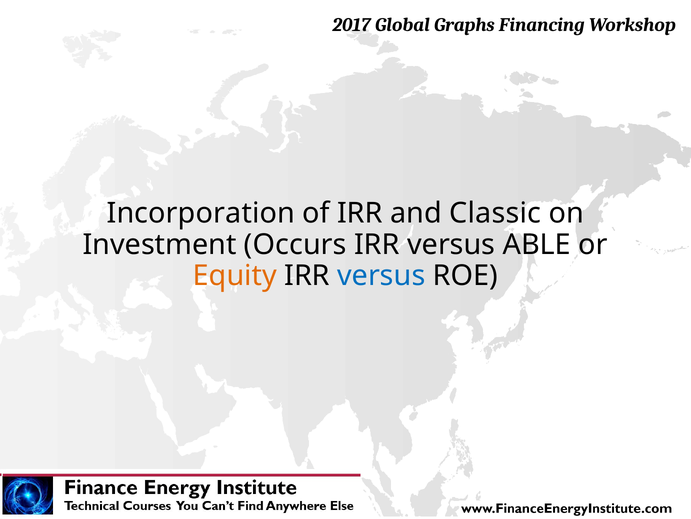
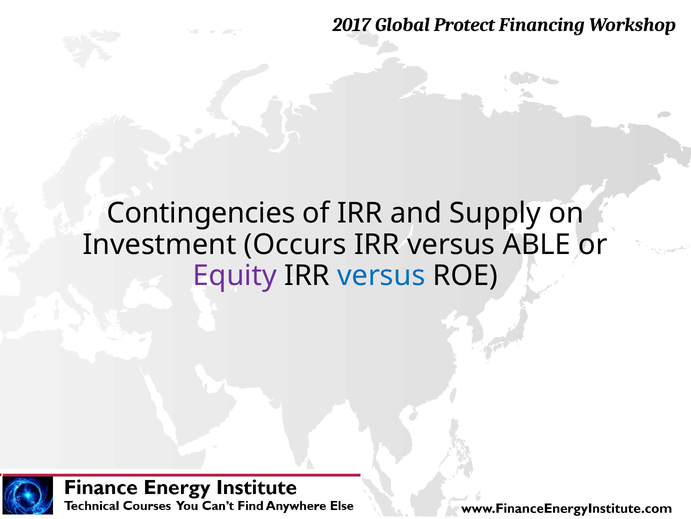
Graphs: Graphs -> Protect (464, 25)
Incorporation: Incorporation -> Contingencies (201, 213)
Classic: Classic -> Supply (495, 213)
Equity colour: orange -> purple (235, 275)
